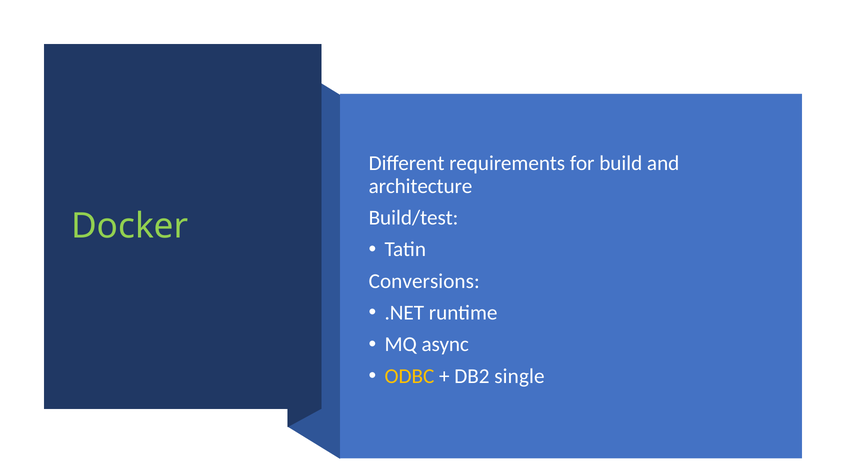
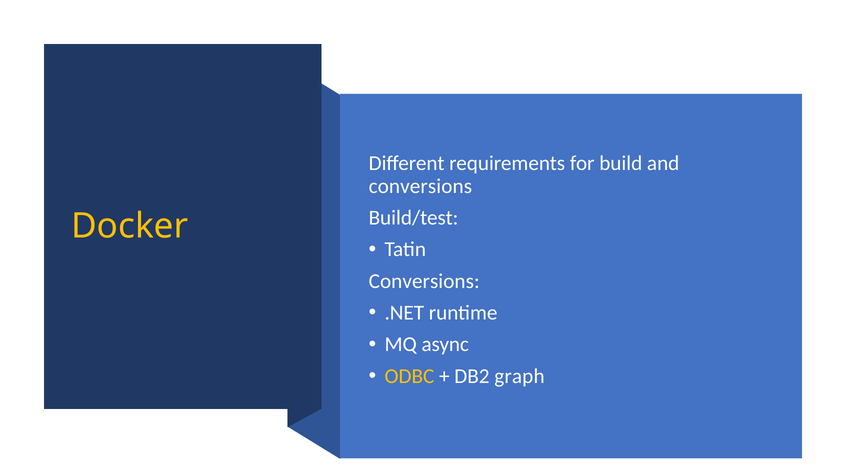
architecture: architecture -> conversions (420, 186)
Docker colour: light green -> yellow (130, 226)
single: single -> graph (519, 376)
